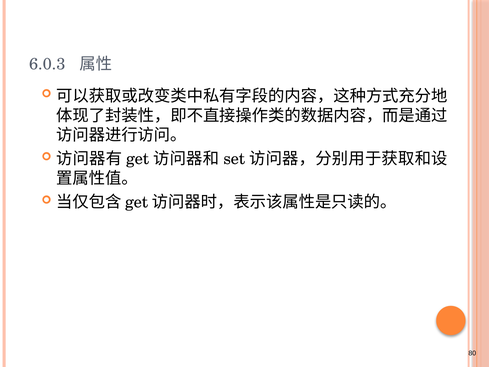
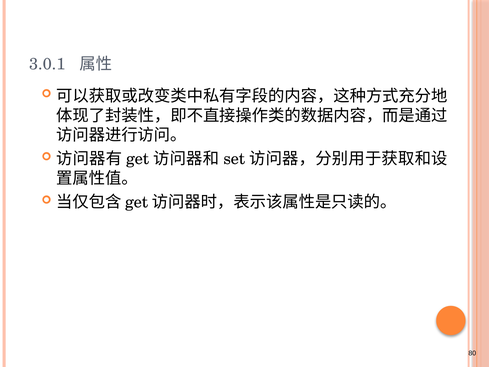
6.0.3: 6.0.3 -> 3.0.1 (47, 64)
